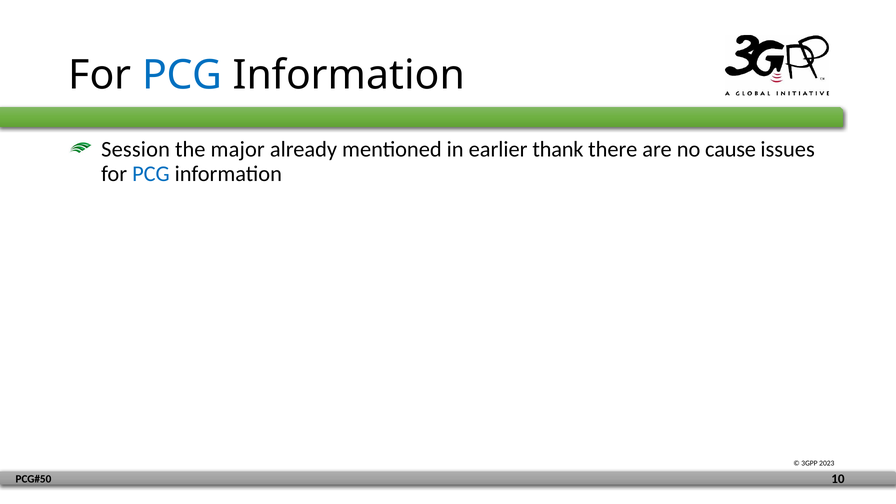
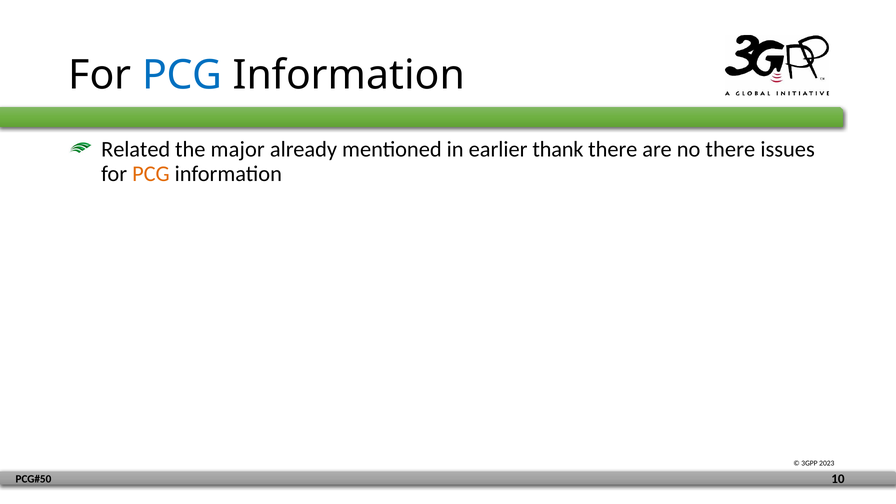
Session: Session -> Related (136, 149)
no cause: cause -> there (730, 149)
PCG colour: blue -> orange (151, 174)
